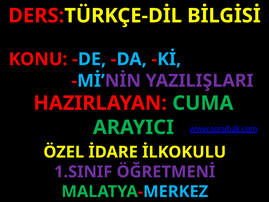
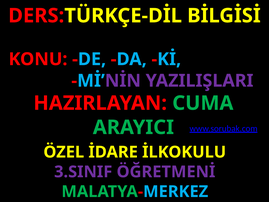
1.SINIF: 1.SINIF -> 3.SINIF (83, 172)
